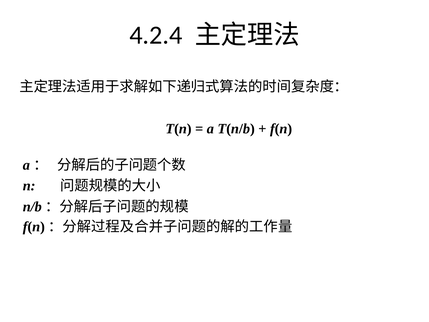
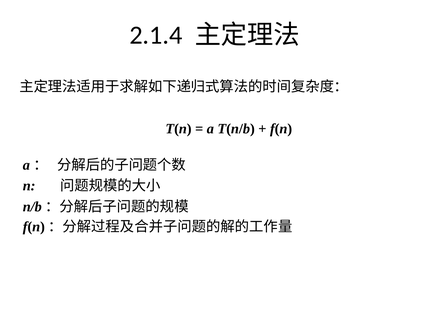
4.2.4: 4.2.4 -> 2.1.4 (156, 35)
